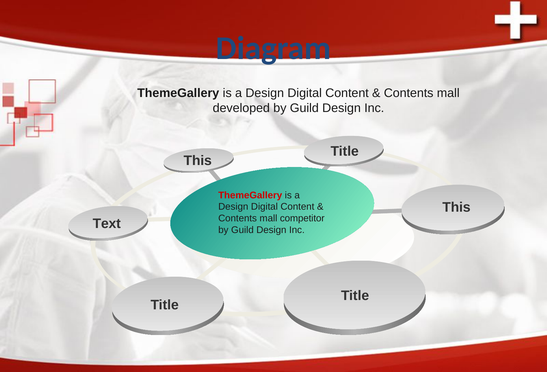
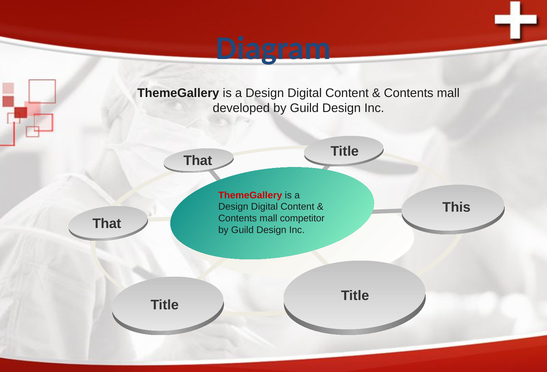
This: This -> That (198, 161)
Text: Text -> That (107, 224)
